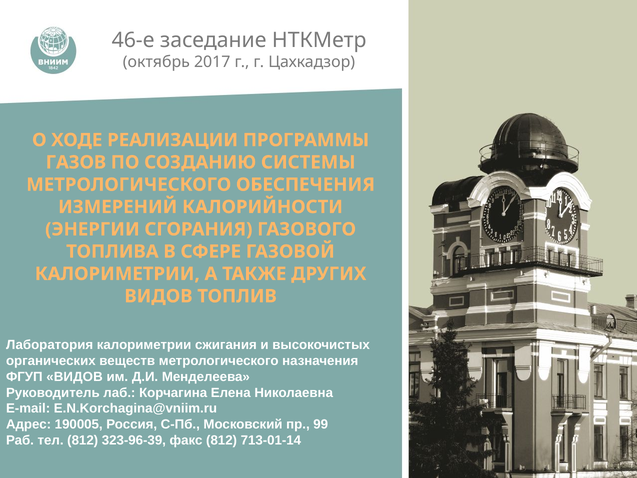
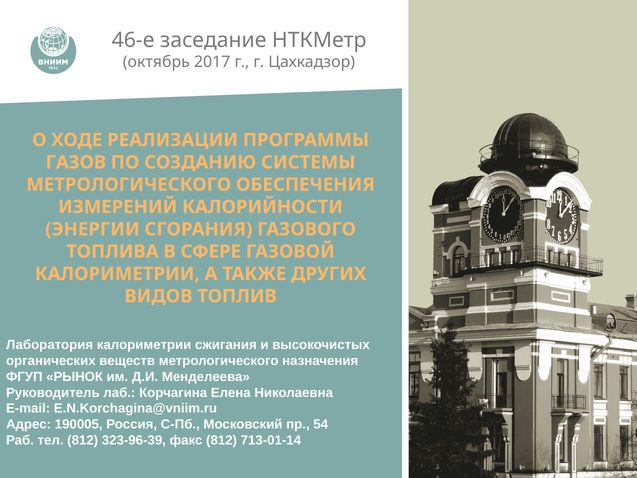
ФГУП ВИДОВ: ВИДОВ -> РЫНОК (75, 377)
99: 99 -> 54 (321, 424)
